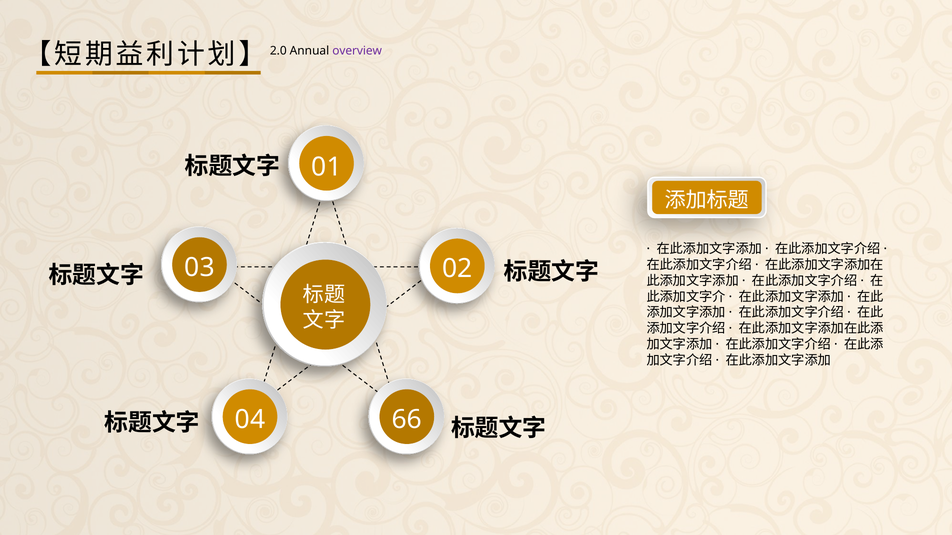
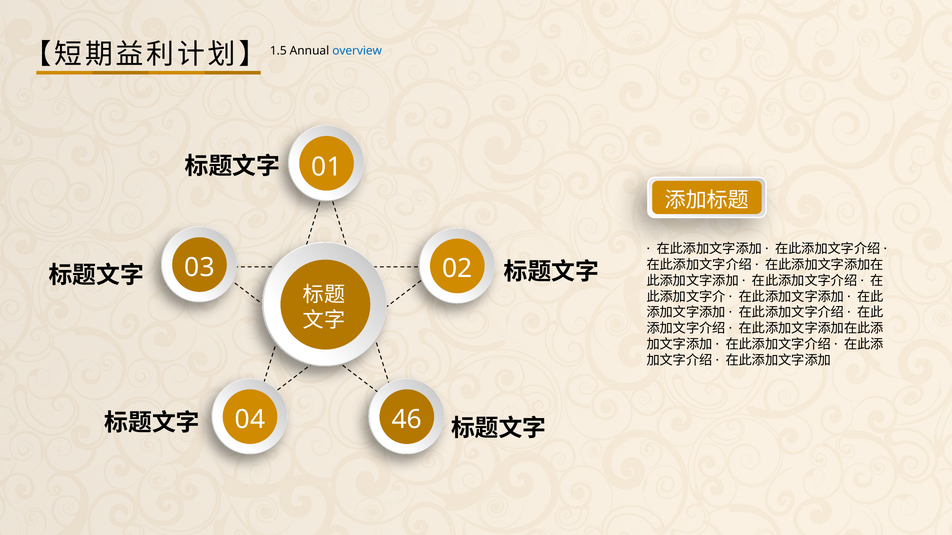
2.0: 2.0 -> 1.5 (278, 51)
overview colour: purple -> blue (357, 51)
66: 66 -> 46 (407, 420)
